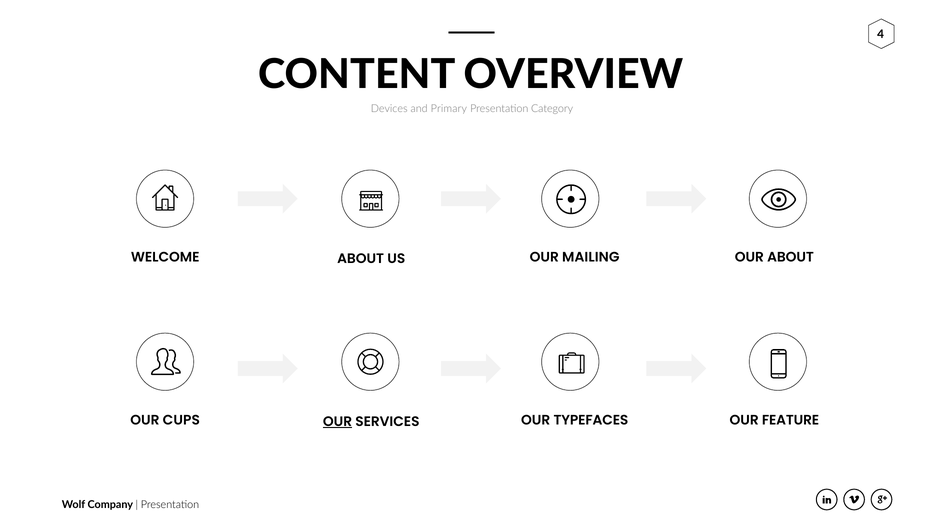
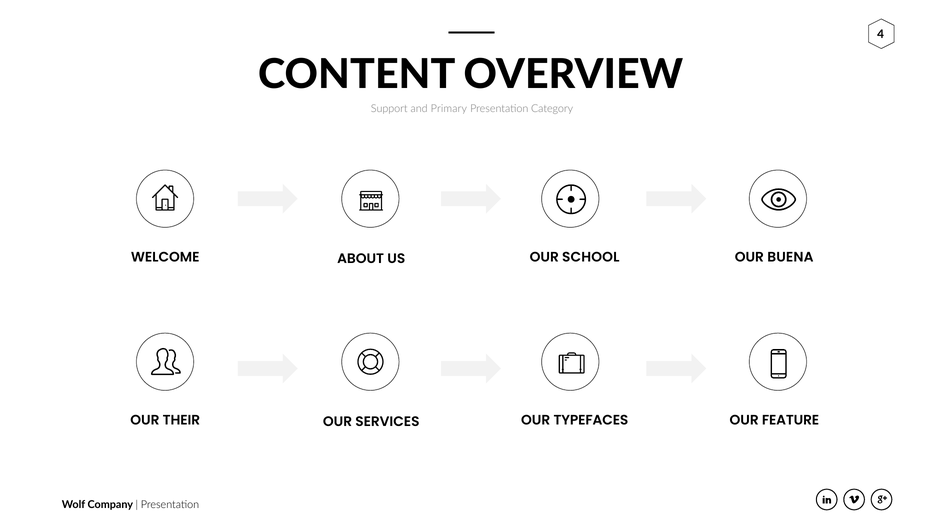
Devices: Devices -> Support (389, 109)
OUR ABOUT: ABOUT -> BUENA (790, 257)
MAILING: MAILING -> SCHOOL (591, 257)
CUPS: CUPS -> THEIR (181, 420)
OUR underline: present -> none (338, 422)
